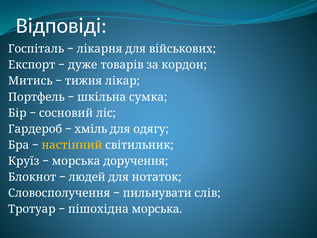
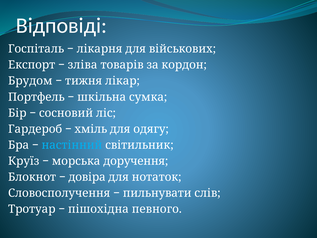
дуже: дуже -> зліва (83, 65)
Митись: Митись -> Брудом (30, 81)
настінний colour: yellow -> light blue (72, 145)
людей: людей -> довіра (87, 177)
пішохідна морська: морська -> певного (157, 209)
